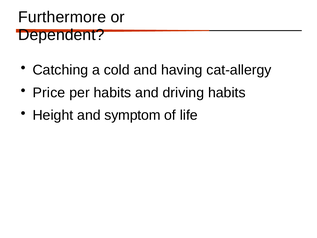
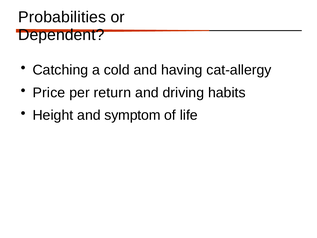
Furthermore: Furthermore -> Probabilities (62, 17)
per habits: habits -> return (112, 93)
